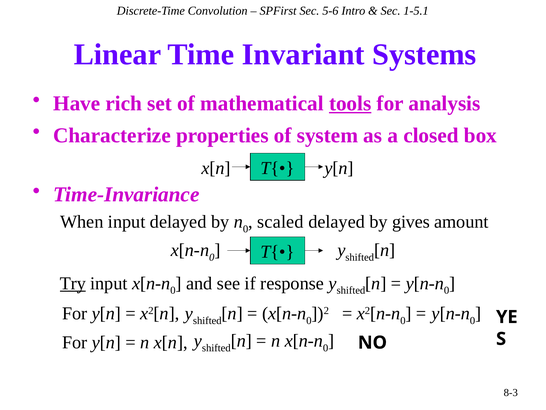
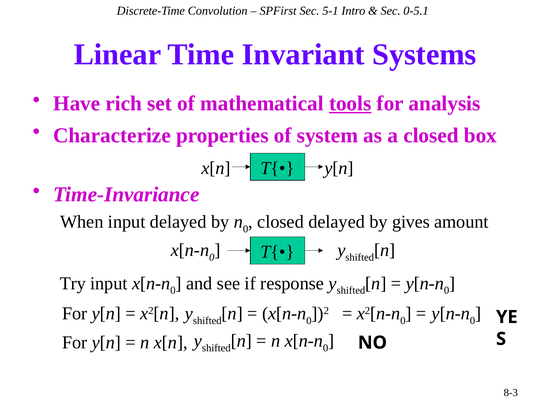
5-6: 5-6 -> 5-1 (330, 11)
1-5.1: 1-5.1 -> 0-5.1 (416, 11)
scaled: scaled -> closed (281, 222)
Try underline: present -> none (73, 283)
